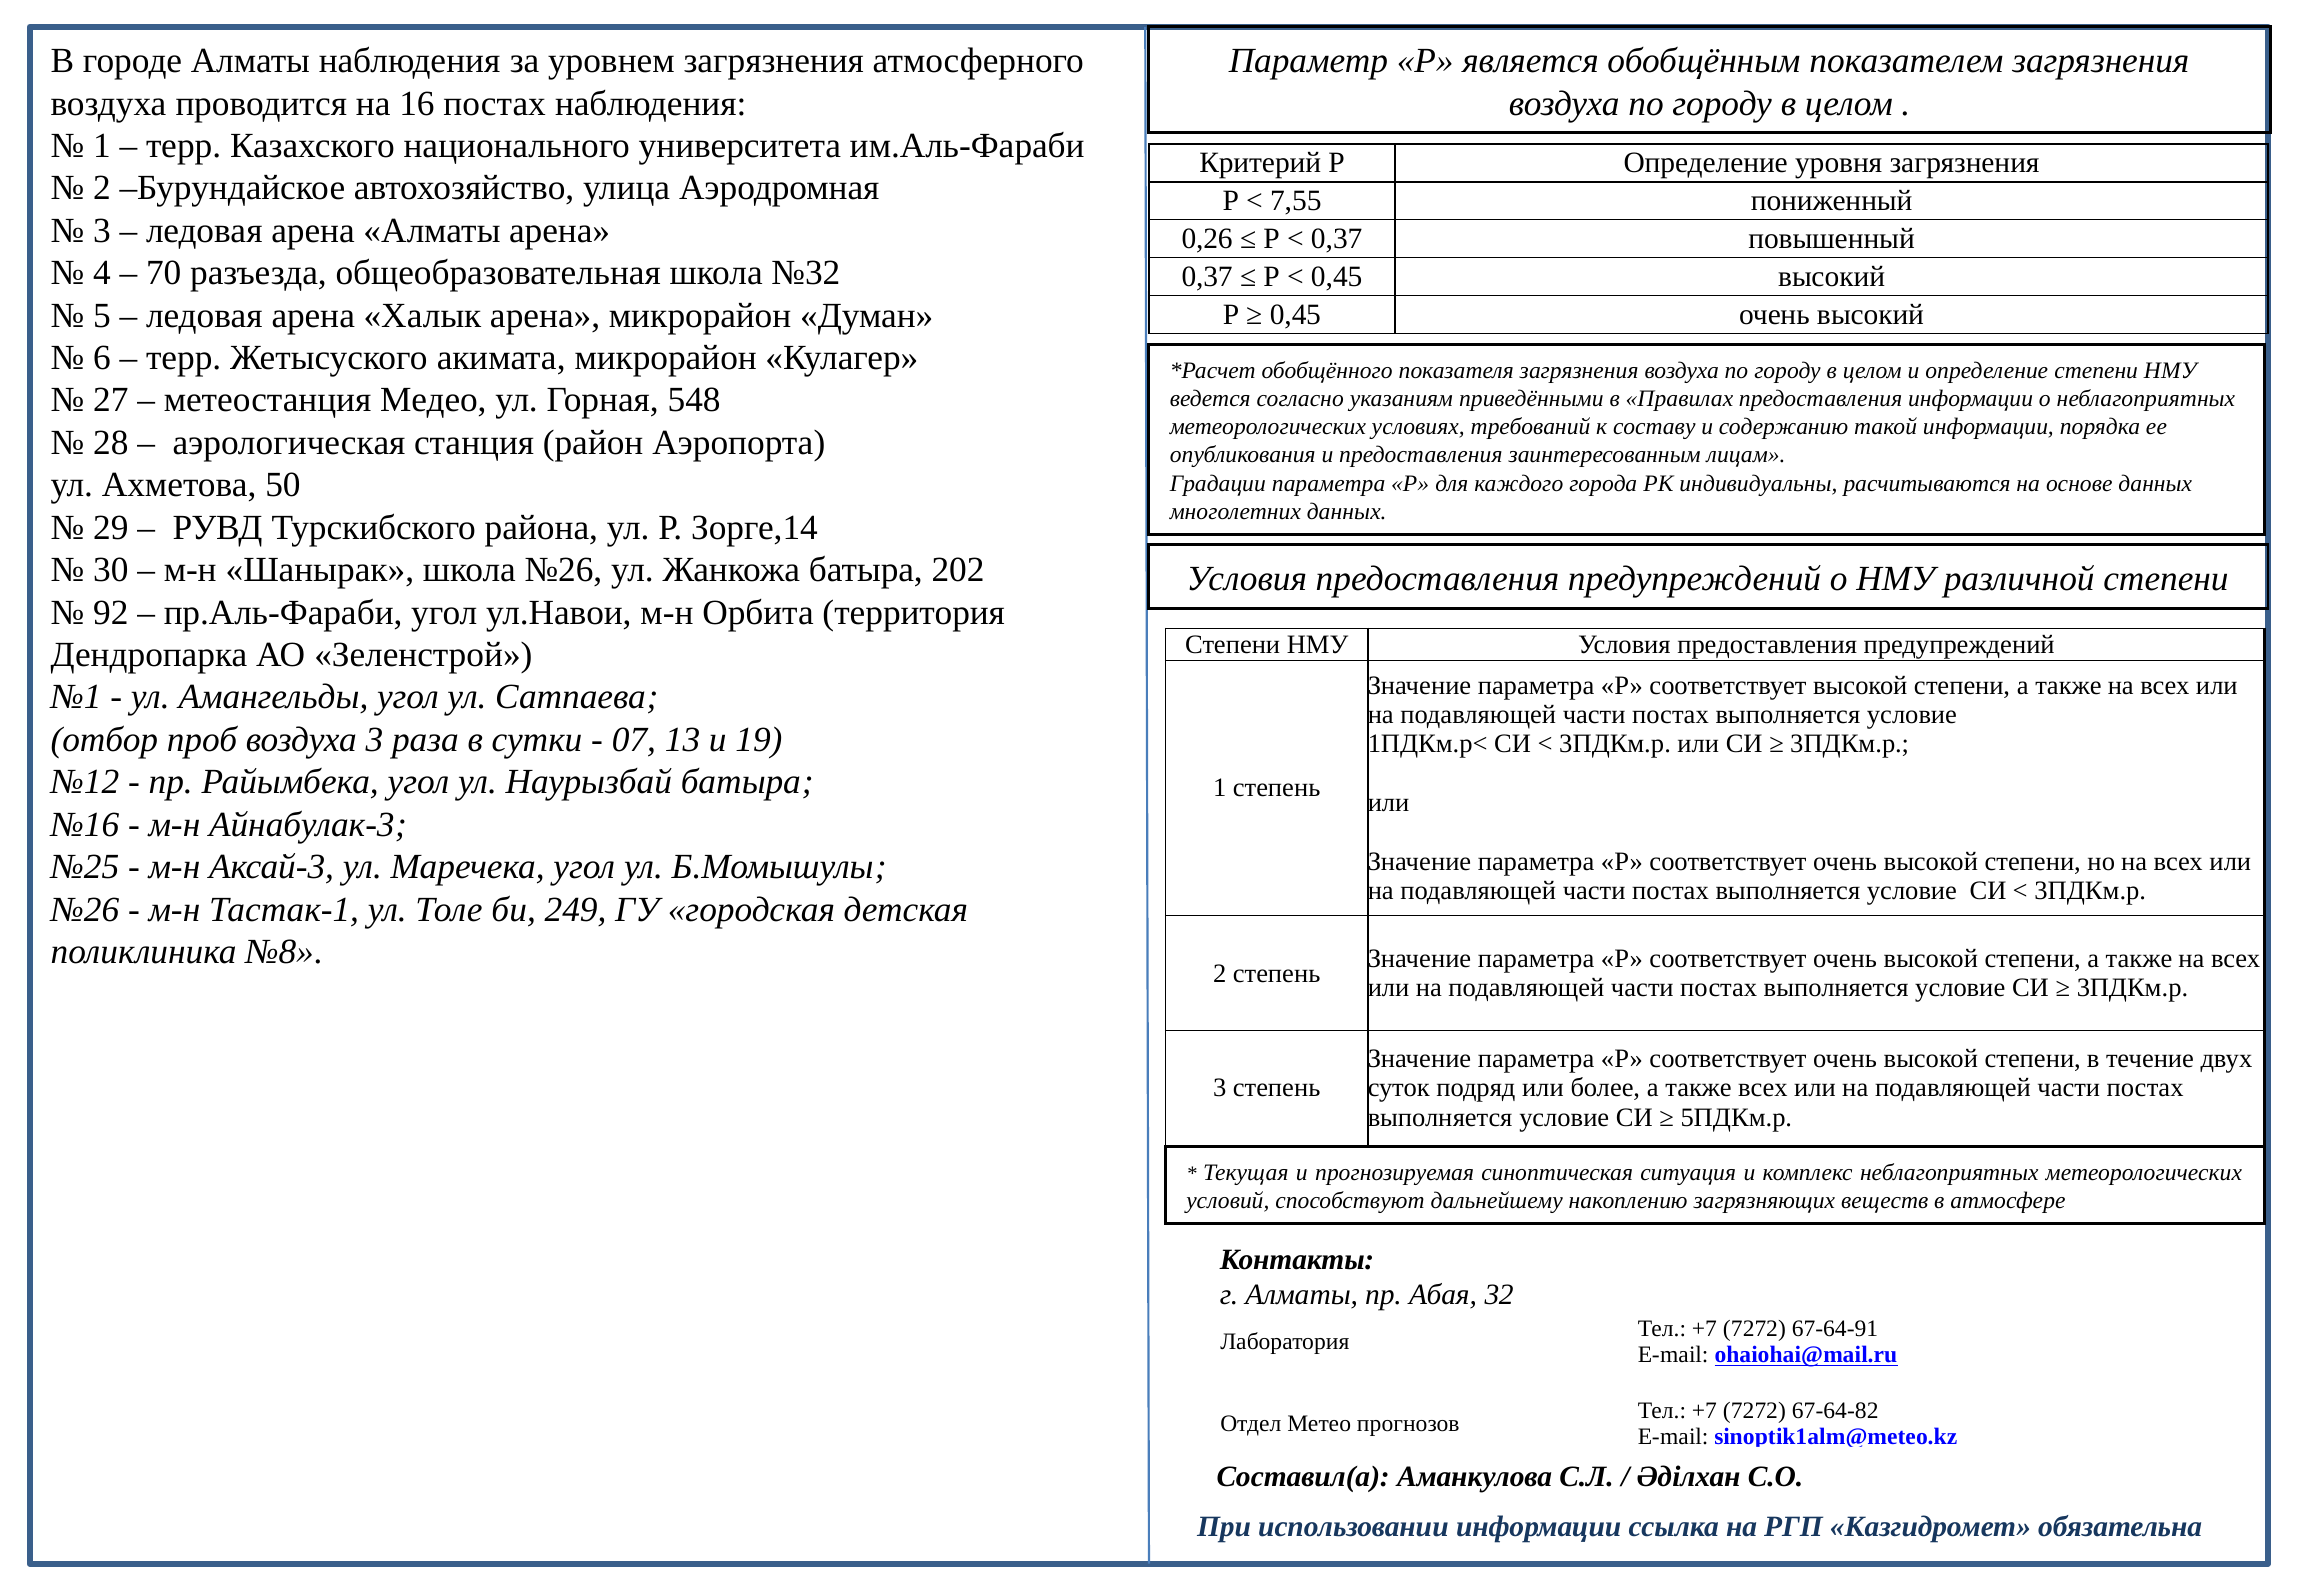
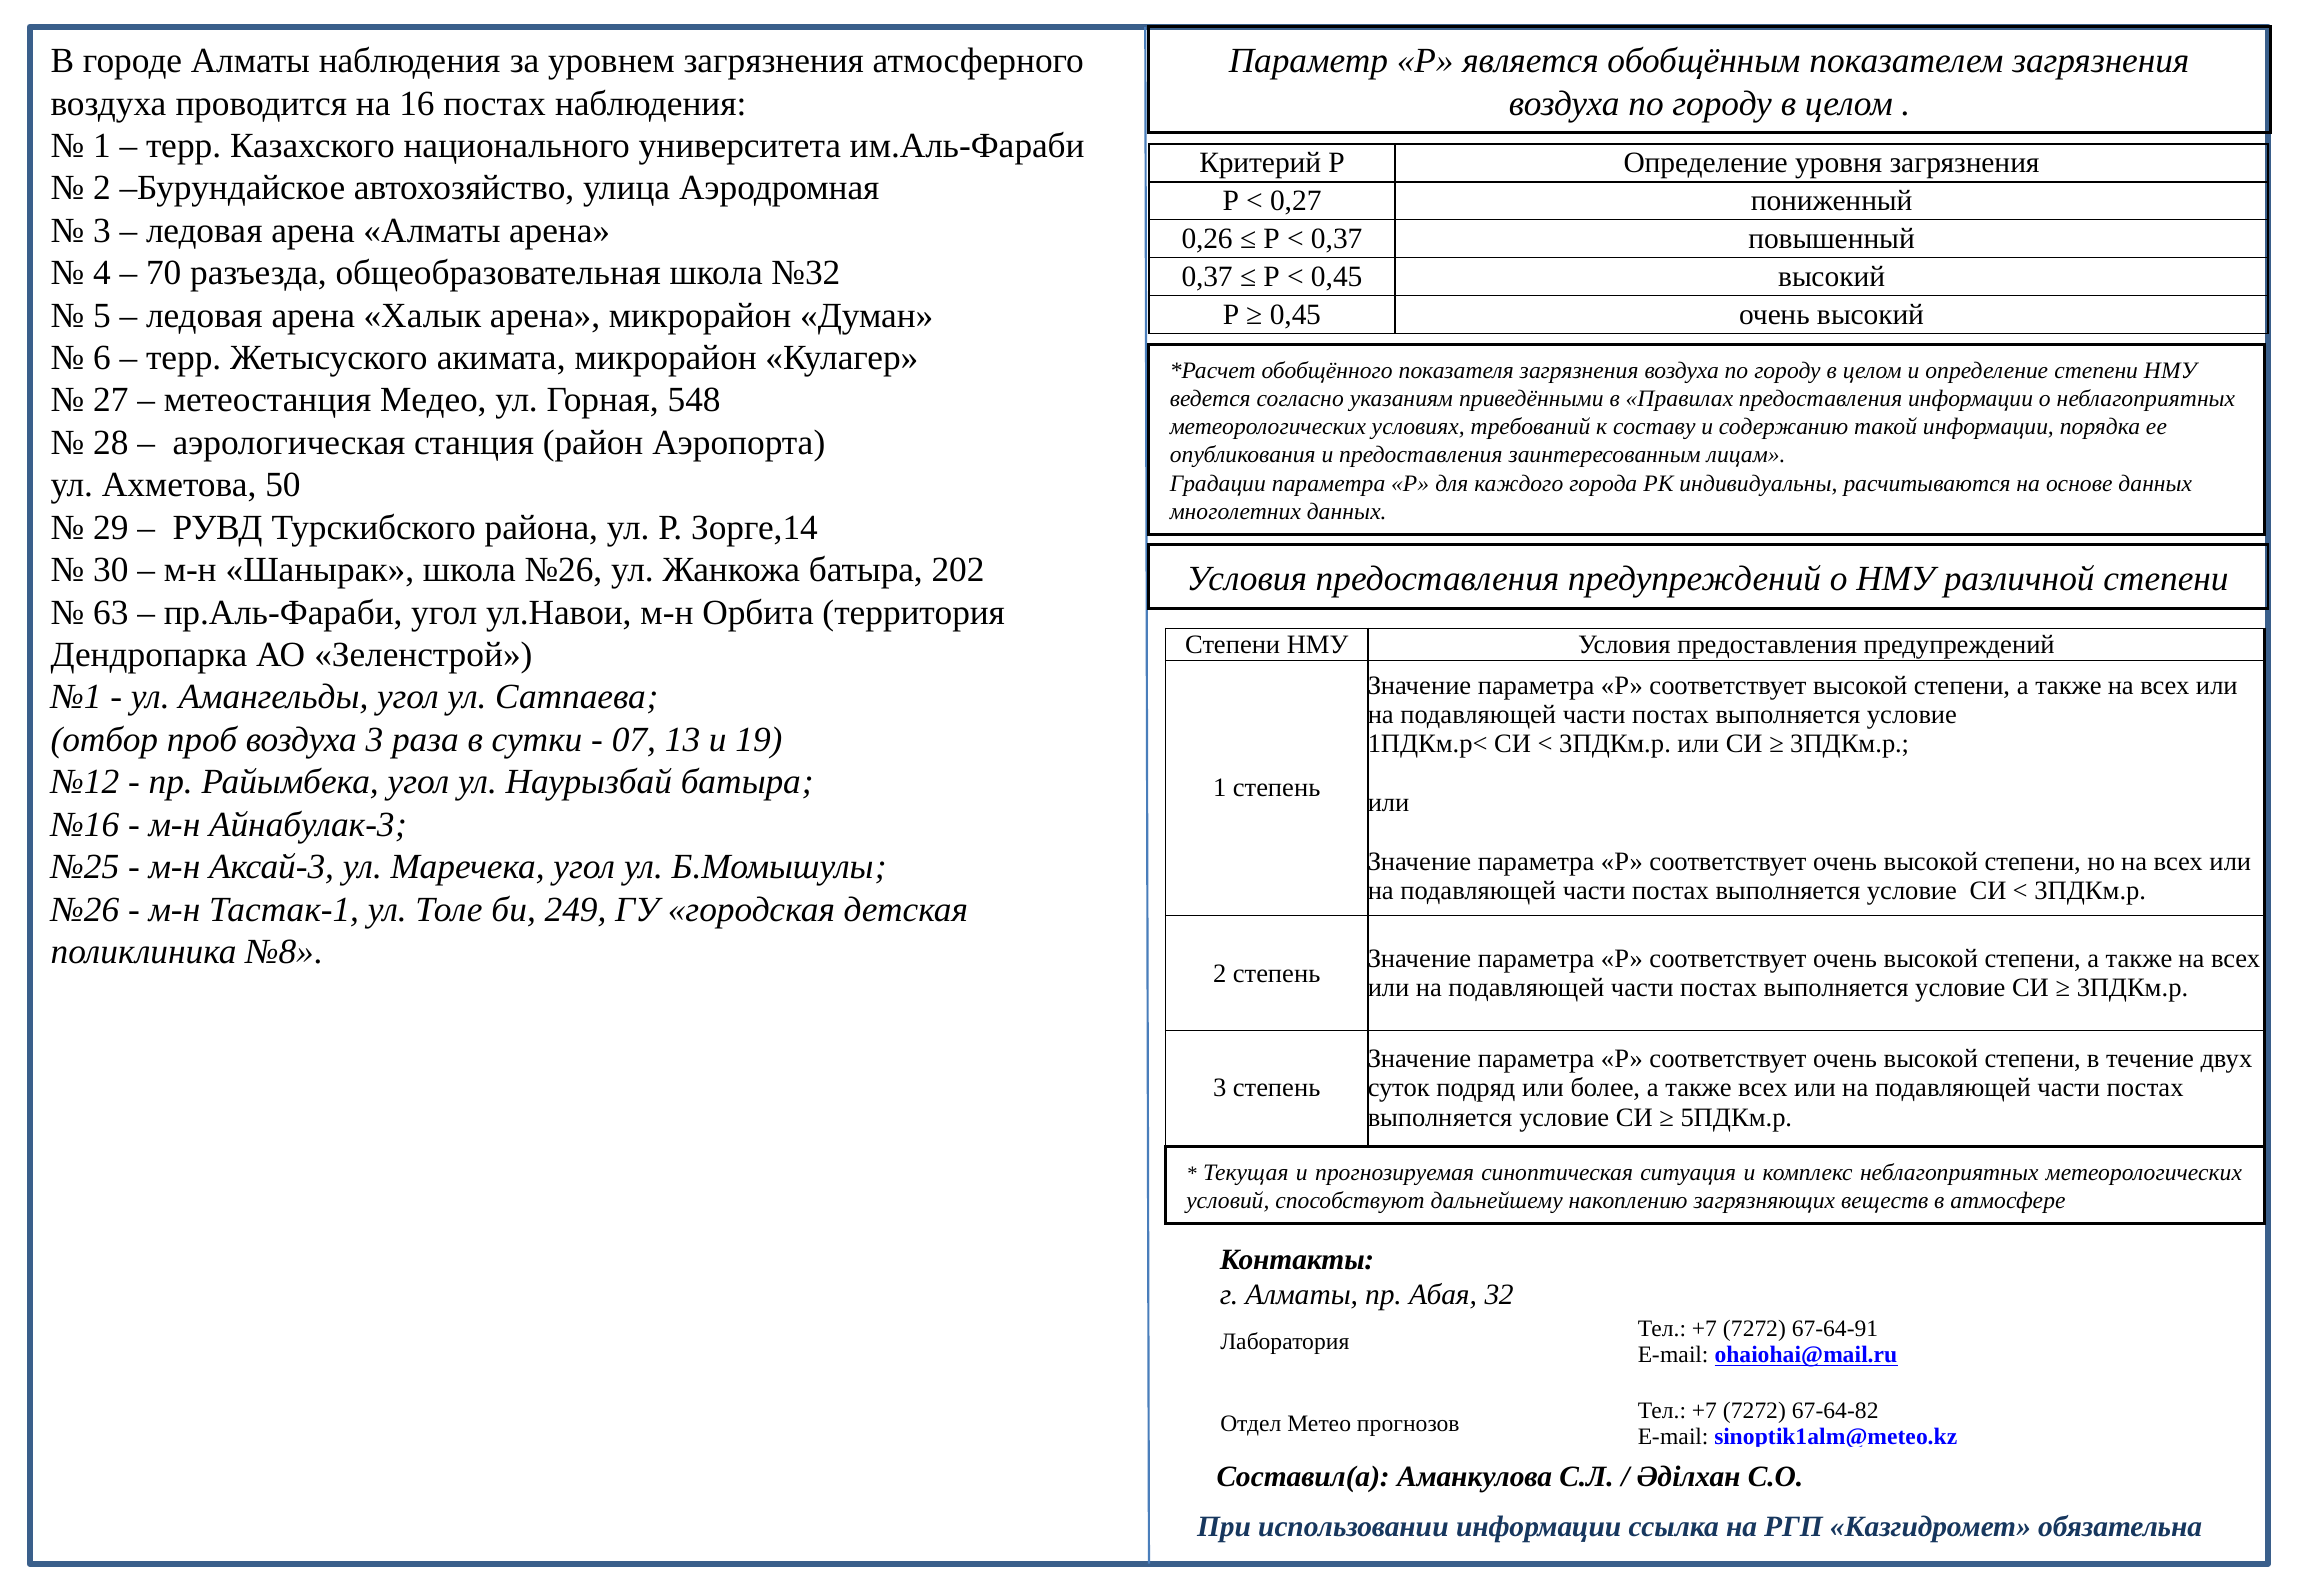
7,55: 7,55 -> 0,27 (1296, 201)
92: 92 -> 63 (111, 612)
